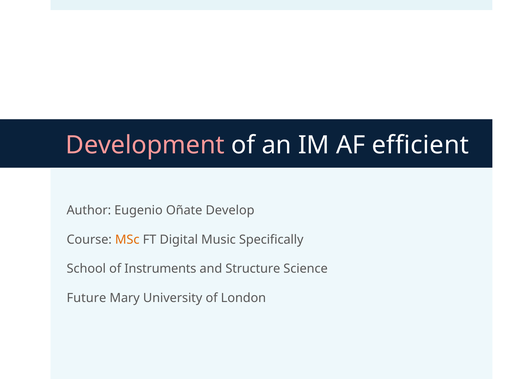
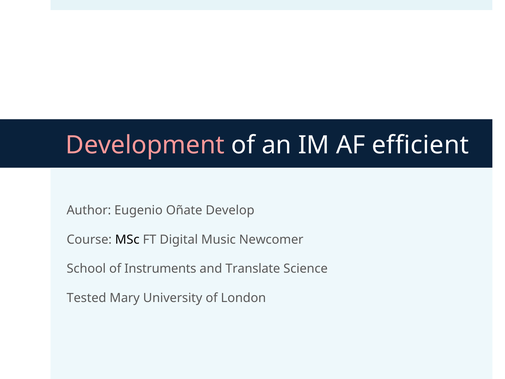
MSc colour: orange -> black (127, 239)
Specifically: Specifically -> Newcomer (271, 239)
Structure: Structure -> Translate (253, 269)
Future: Future -> Tested (86, 298)
